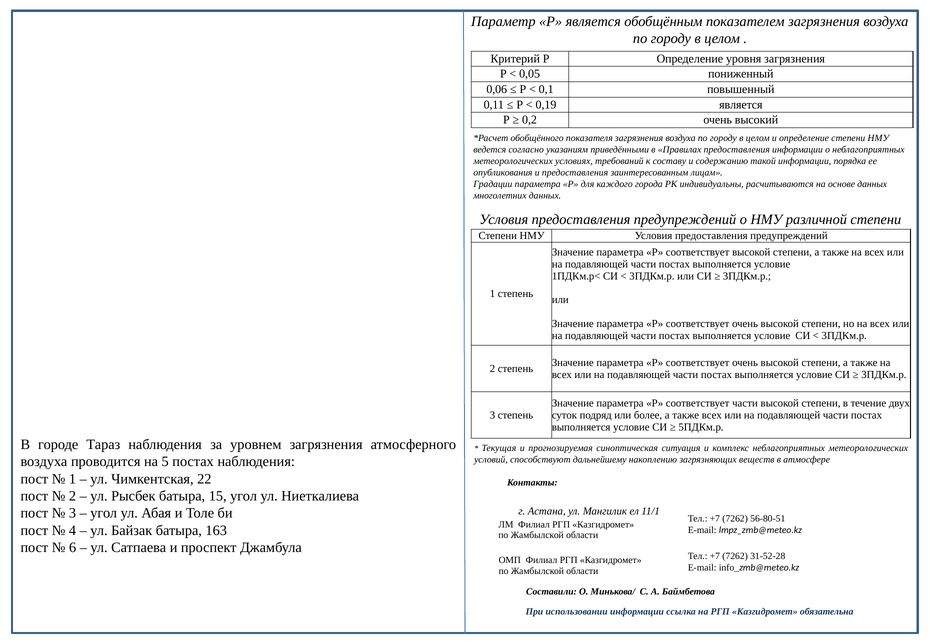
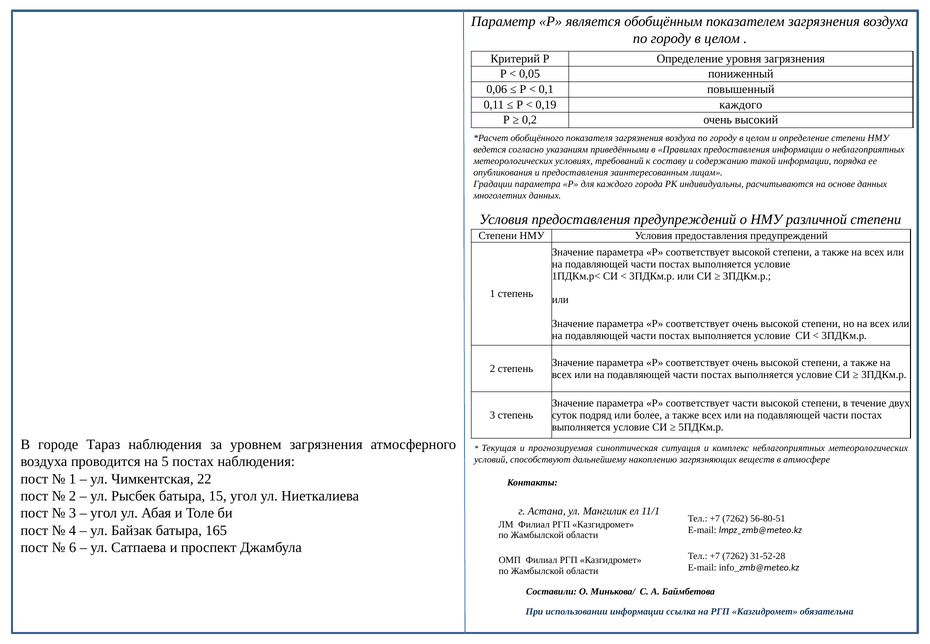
0,19 является: является -> каждого (741, 105)
163: 163 -> 165 (216, 530)
